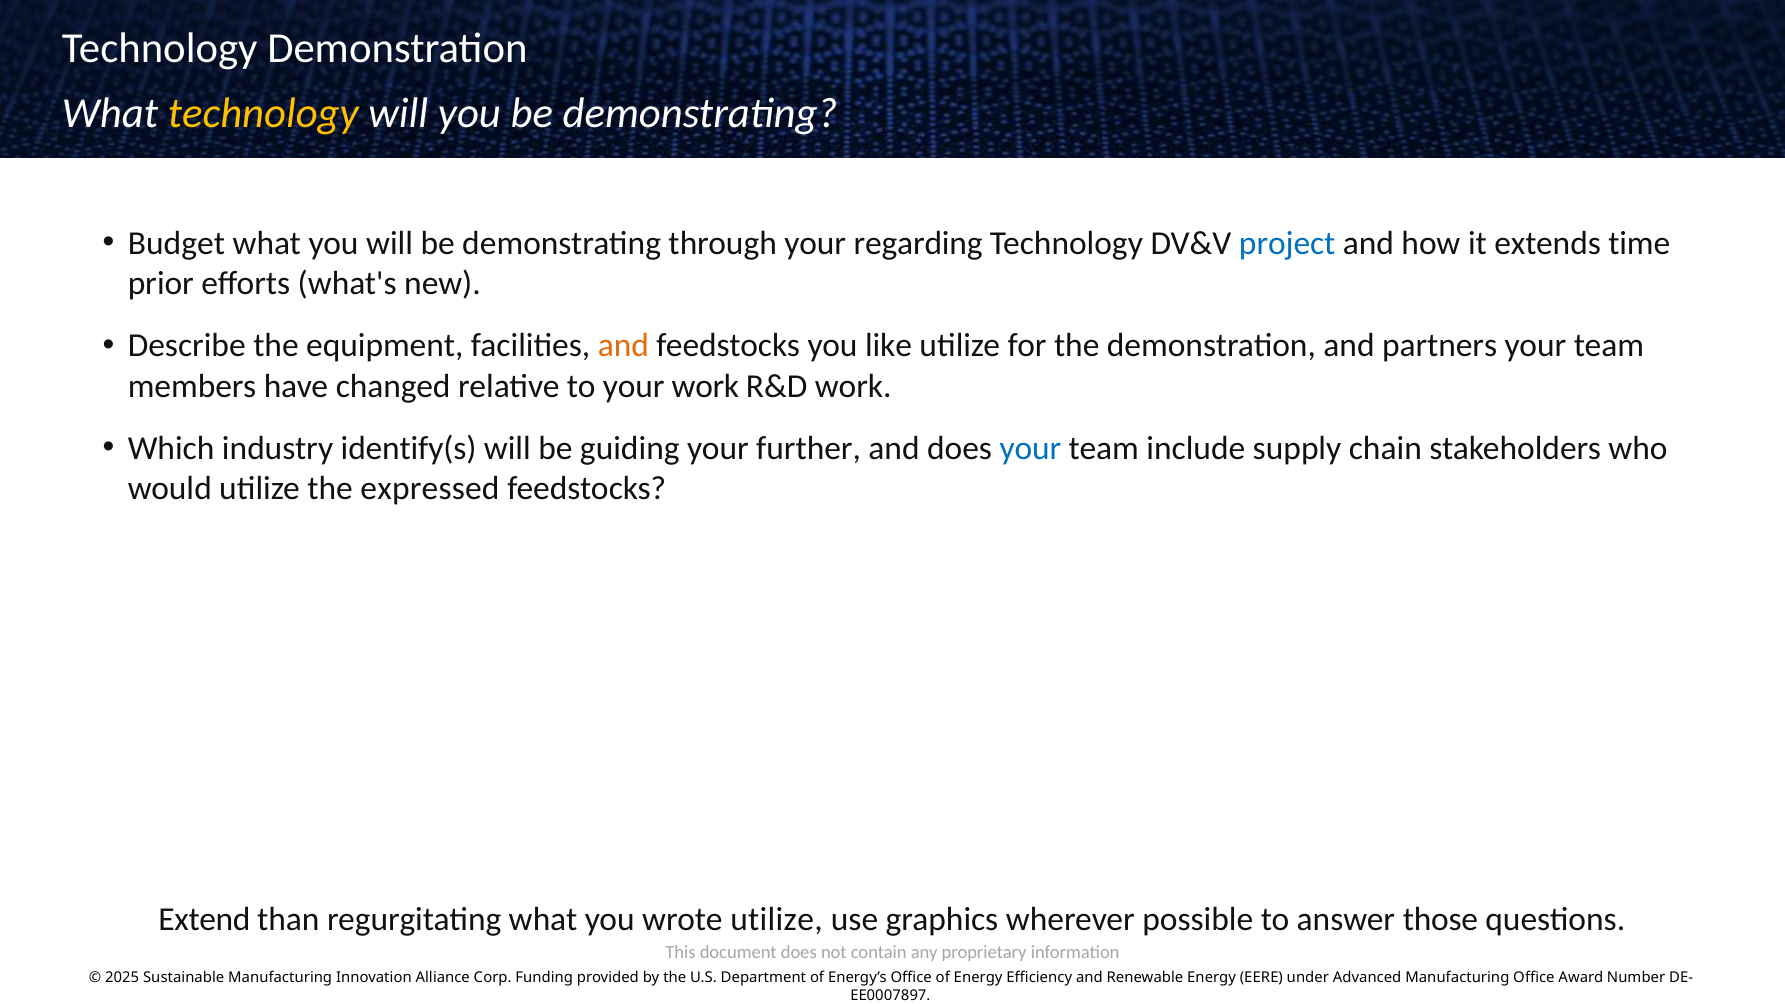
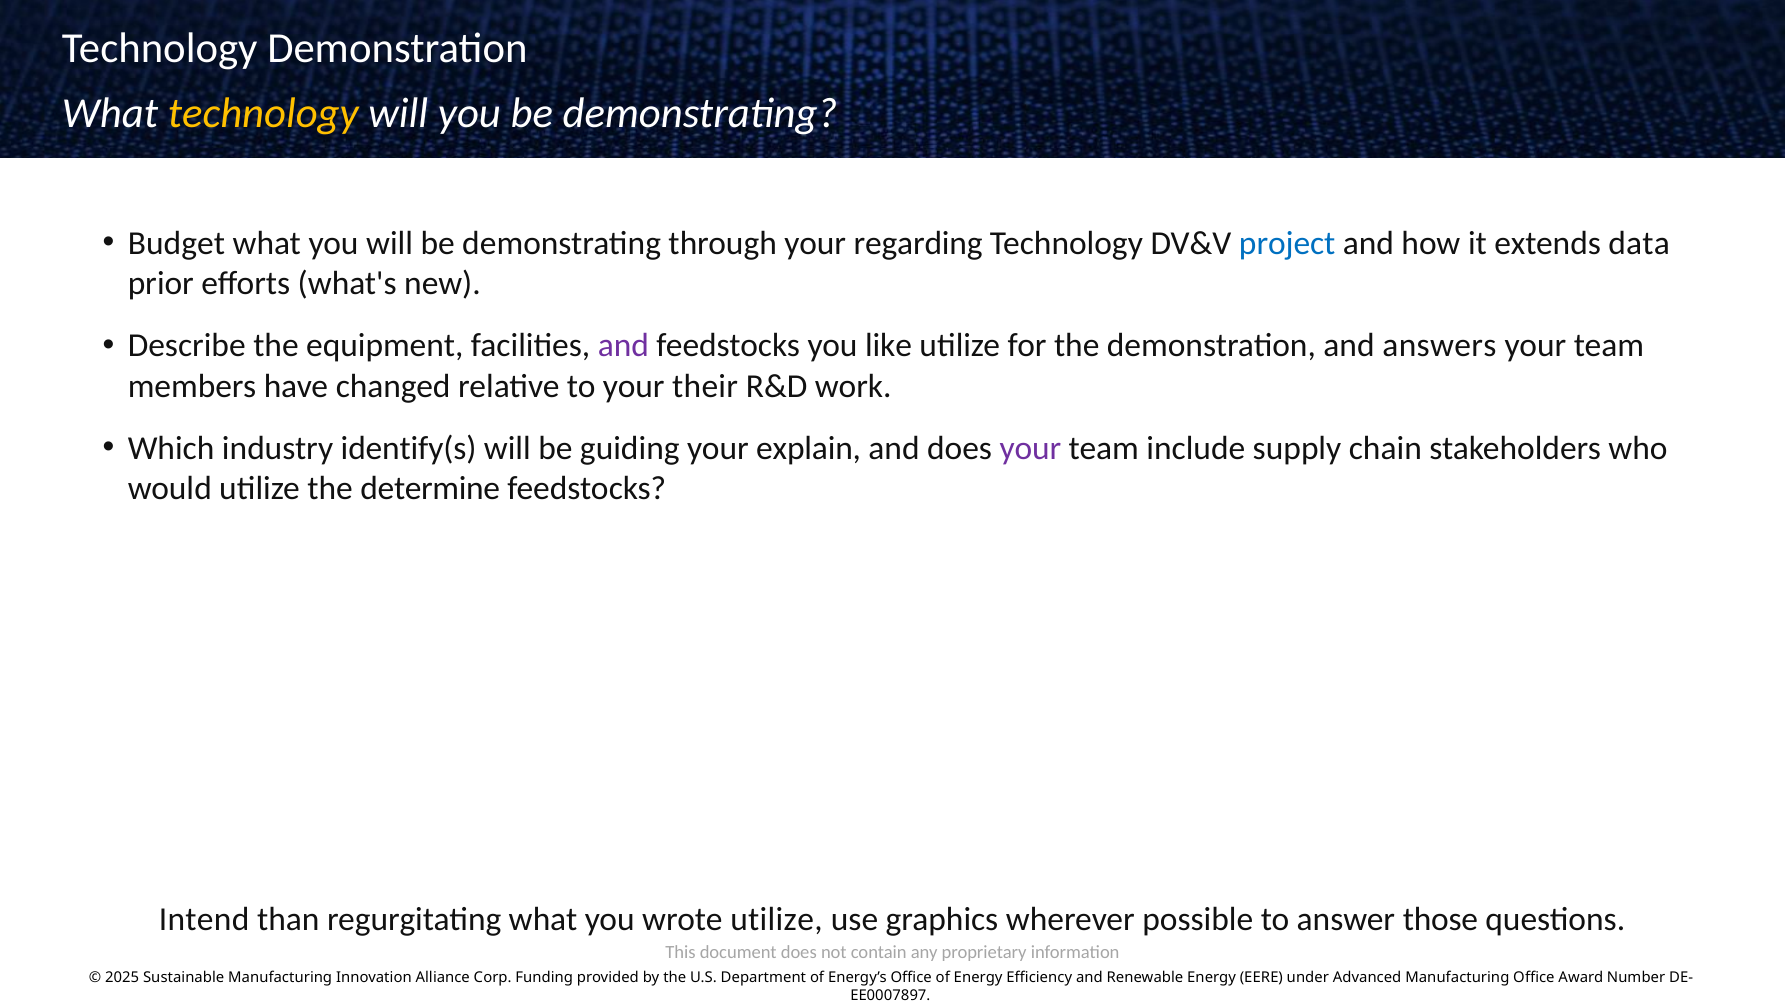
time: time -> data (1639, 243)
and colour: orange -> purple (623, 346)
partners: partners -> answers (1439, 346)
your work: work -> their (705, 386)
further: further -> explain (809, 449)
your colour: blue -> purple (1030, 449)
expressed: expressed -> determine (430, 489)
Extend: Extend -> Intend (204, 919)
